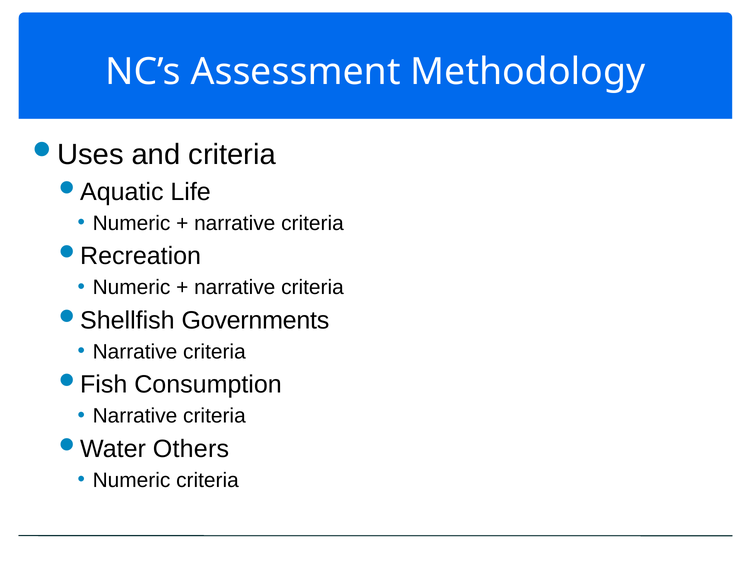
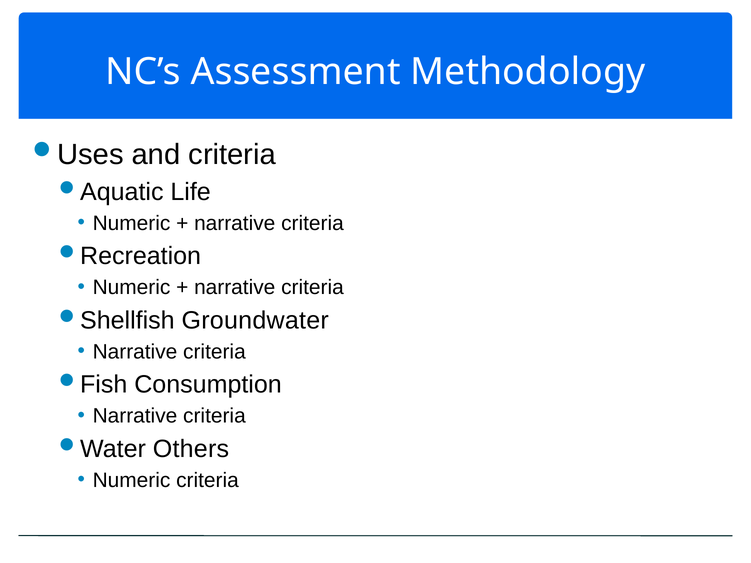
Governments: Governments -> Groundwater (255, 320)
